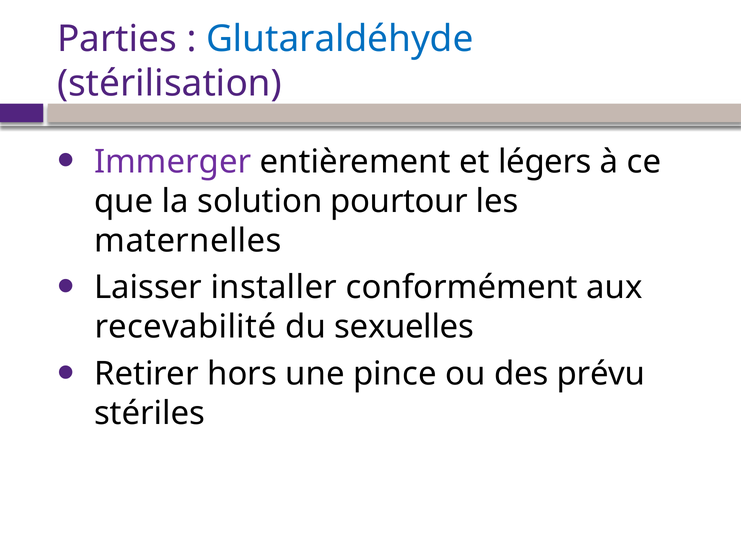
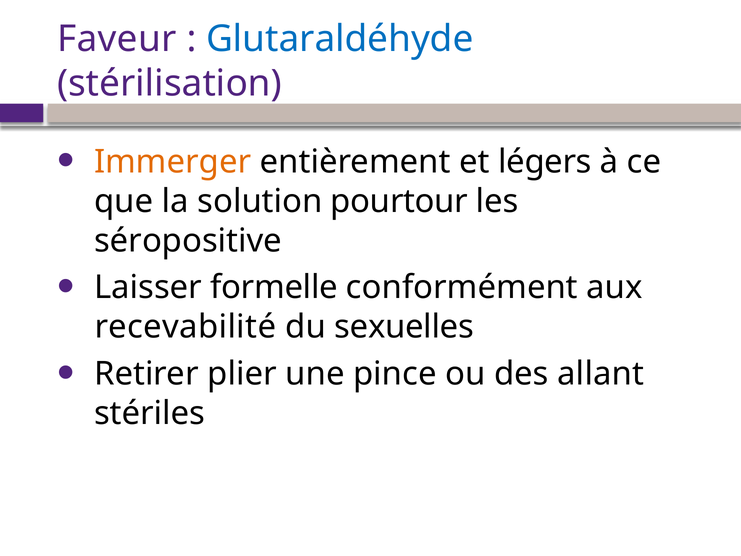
Parties: Parties -> Faveur (117, 39)
Immerger colour: purple -> orange (173, 162)
maternelles: maternelles -> séropositive (188, 241)
installer: installer -> formelle (274, 287)
hors: hors -> plier (242, 374)
prévu: prévu -> allant (601, 374)
